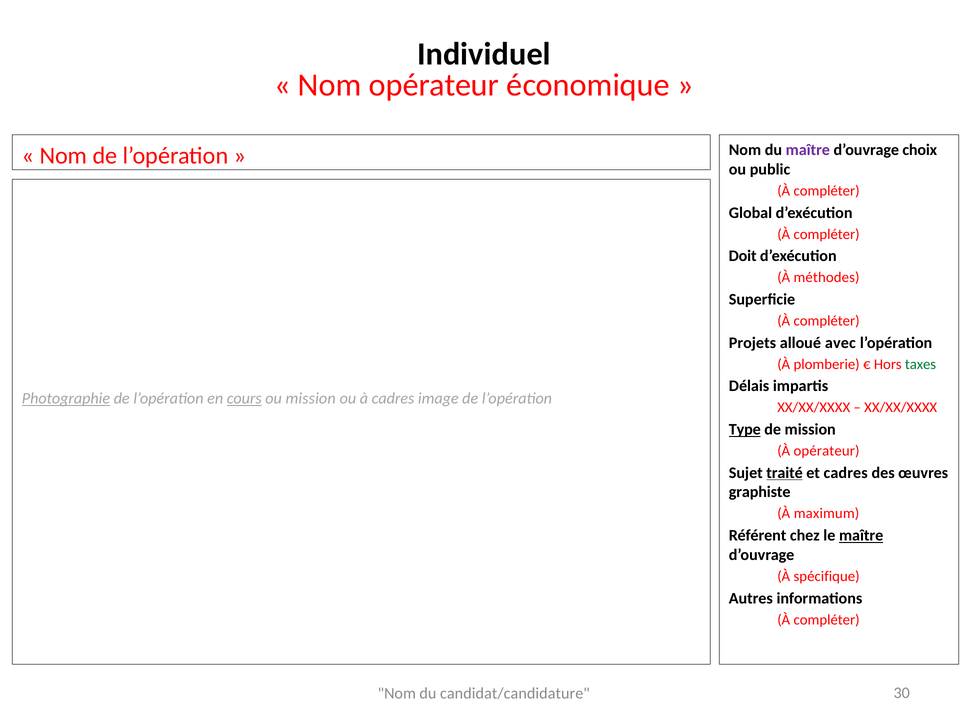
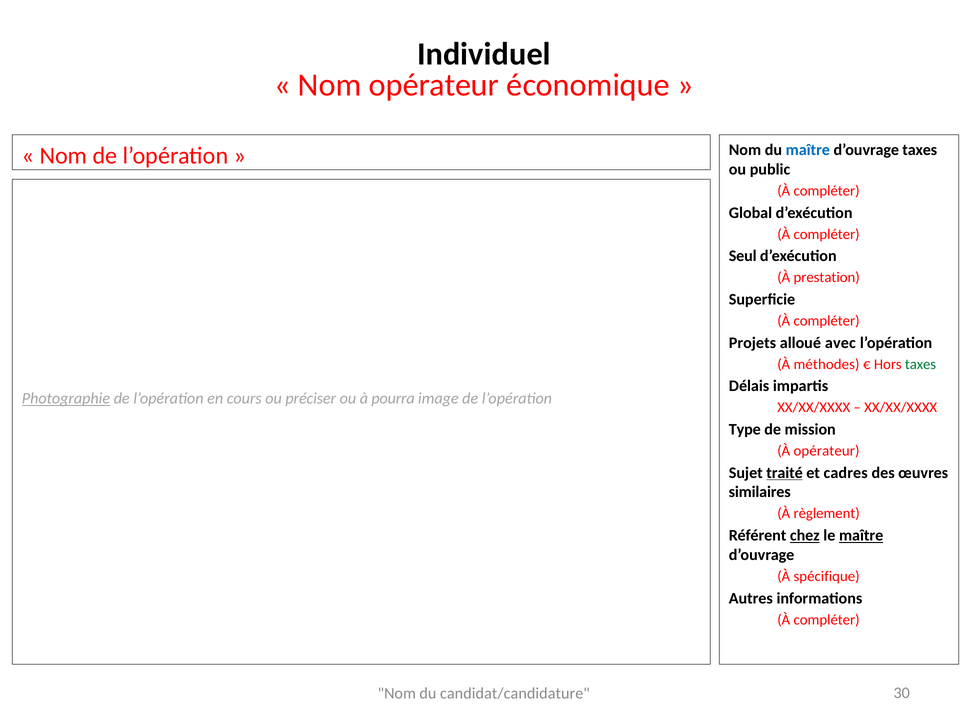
maître colour: purple -> blue (808, 150)
d’ouvrage choix: choix -> taxes (920, 150)
Doit: Doit -> Seul (743, 256)
méthodes: méthodes -> prestation (827, 278)
plomberie: plomberie -> méthodes (827, 364)
cours underline: present -> none (244, 398)
ou mission: mission -> préciser (311, 398)
à cadres: cadres -> pourra (393, 398)
Type underline: present -> none (745, 429)
graphiste: graphiste -> similaires (760, 492)
maximum: maximum -> règlement (827, 514)
chez underline: none -> present (805, 536)
